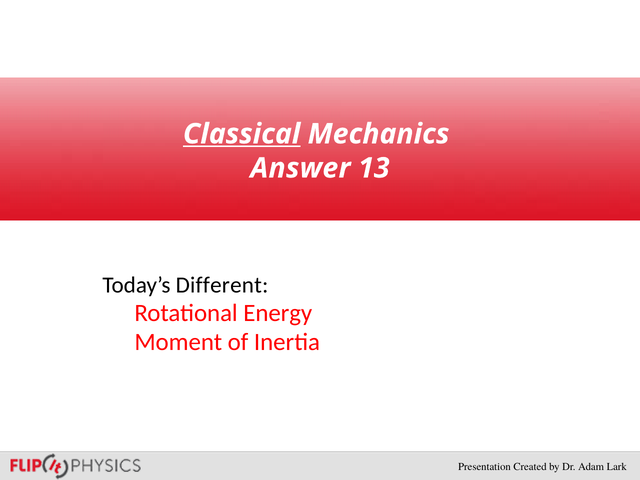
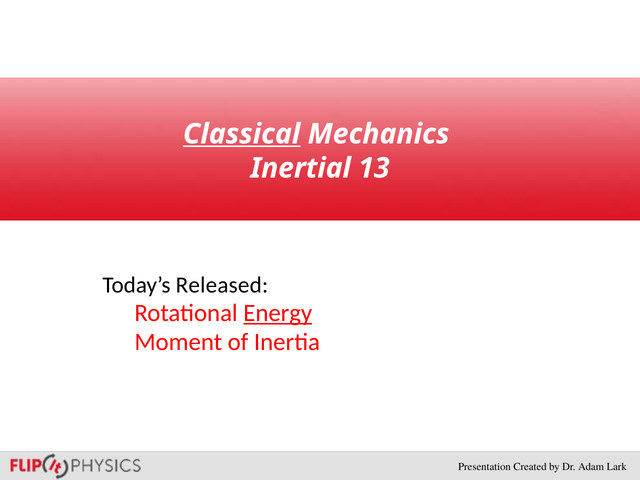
Answer: Answer -> Inertial (301, 168)
Different: Different -> Released (222, 285)
Energy underline: none -> present (278, 313)
